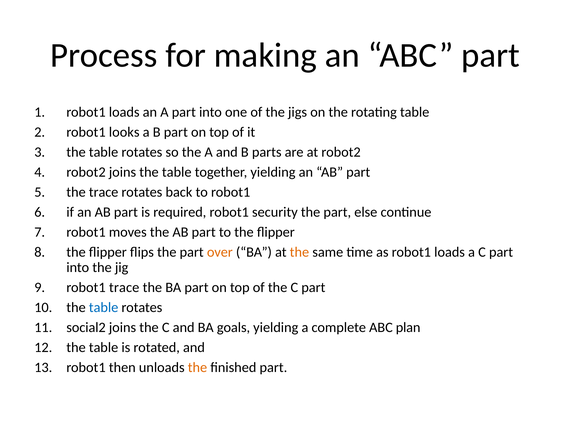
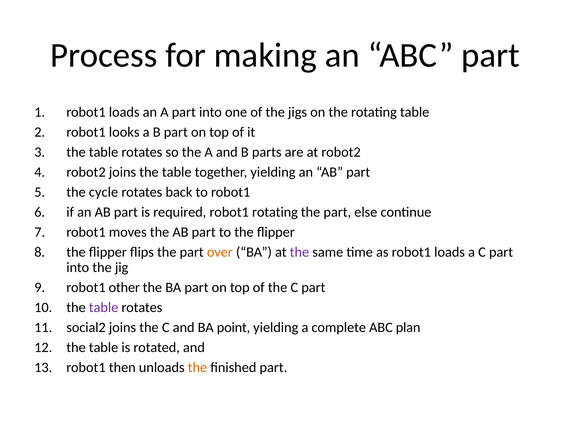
the trace: trace -> cycle (104, 192)
robot1 security: security -> rotating (275, 212)
the colour: orange -> purple (299, 252)
robot1 trace: trace -> other (124, 288)
table colour: blue -> purple (104, 308)
goals: goals -> point (234, 328)
